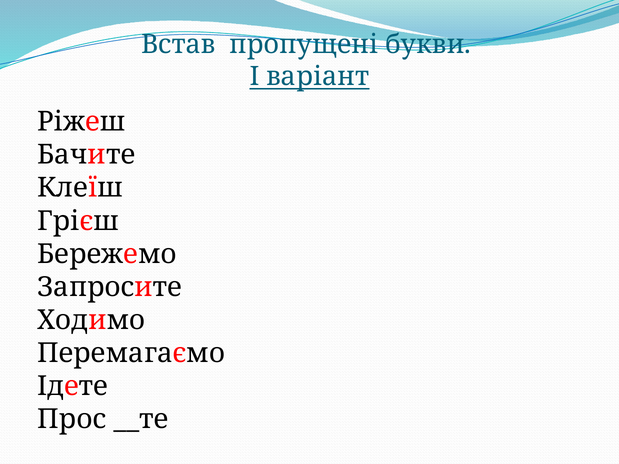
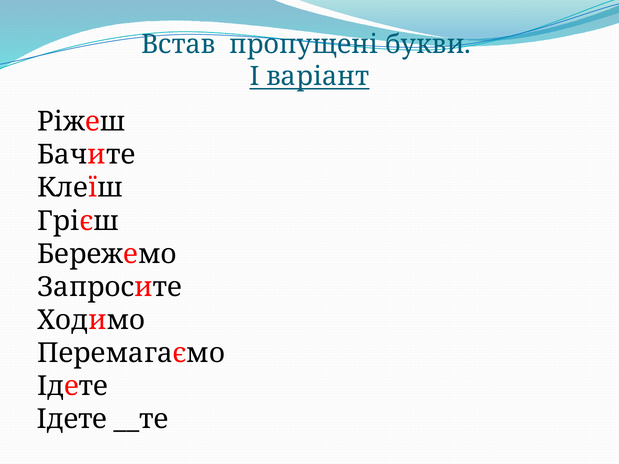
Прос: Прос -> Ідете (72, 419)
